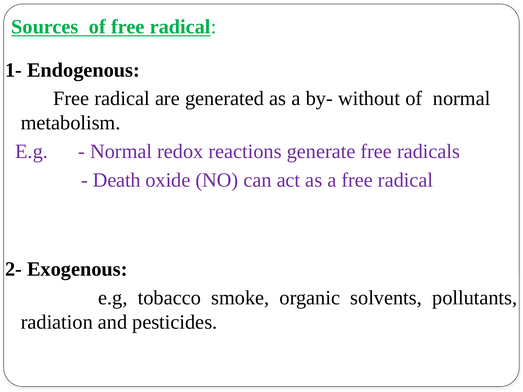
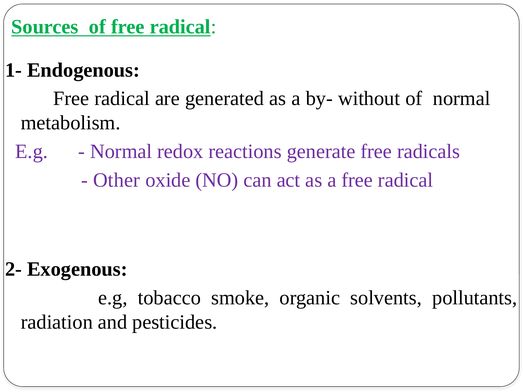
Death: Death -> Other (117, 180)
